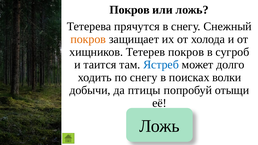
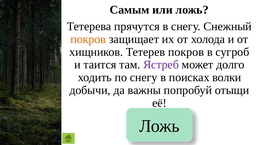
Покров: Покров -> Самым (130, 10)
Ястреб colour: blue -> purple (161, 65)
птицы: птицы -> важны (144, 90)
